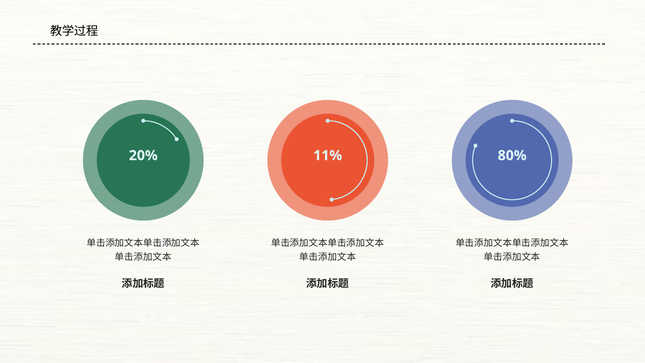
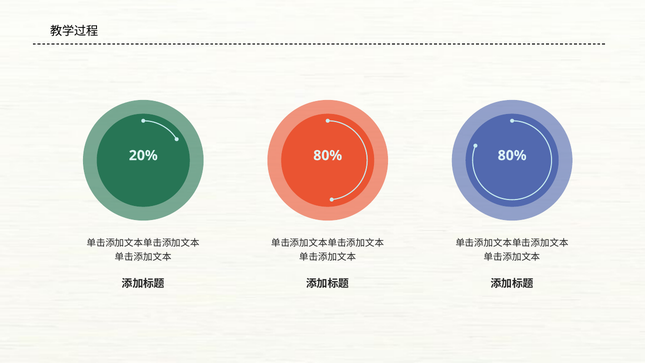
20% 11%: 11% -> 80% (328, 155)
